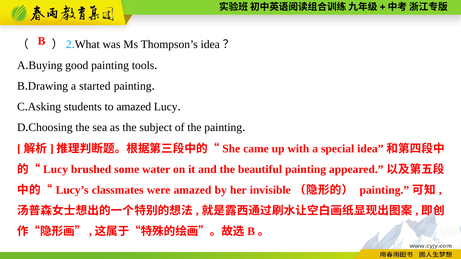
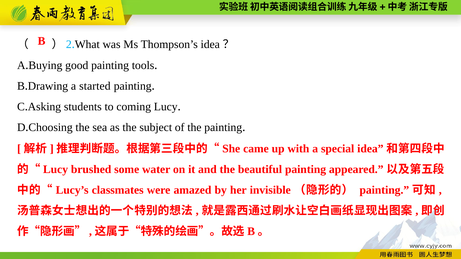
to amazed: amazed -> coming (134, 107)
